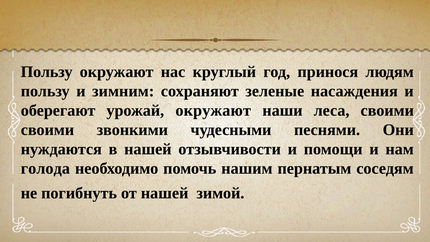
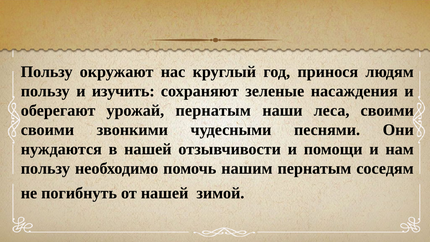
зимним: зимним -> изучить (123, 91)
урожай окружают: окружают -> пернатым (213, 110)
голода: голода -> пользу (45, 168)
